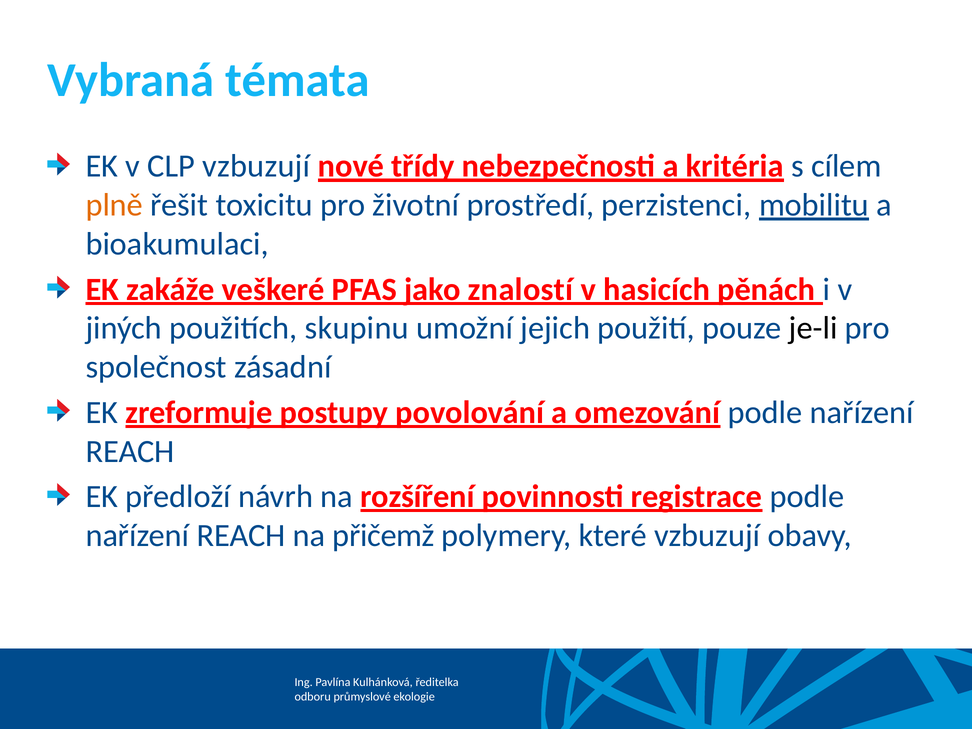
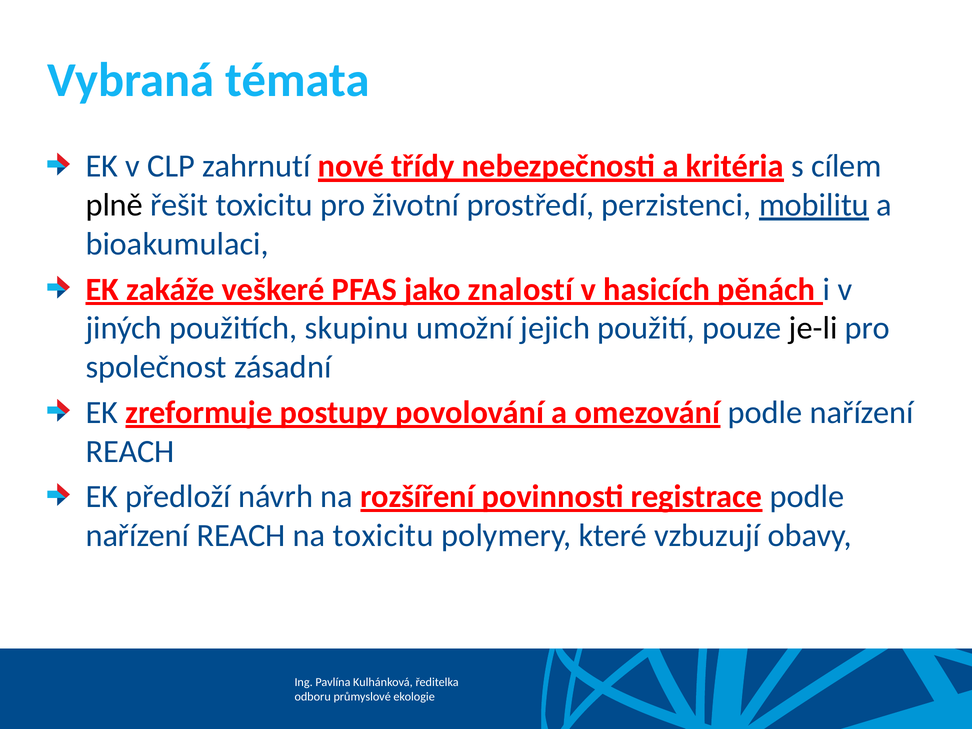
CLP vzbuzují: vzbuzují -> zahrnutí (256, 166)
plně colour: orange -> black (114, 205)
na přičemž: přičemž -> toxicitu (383, 536)
